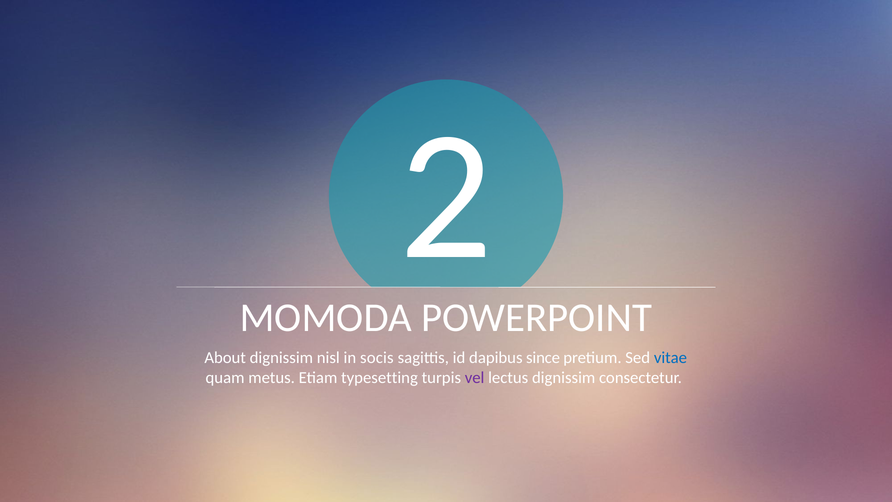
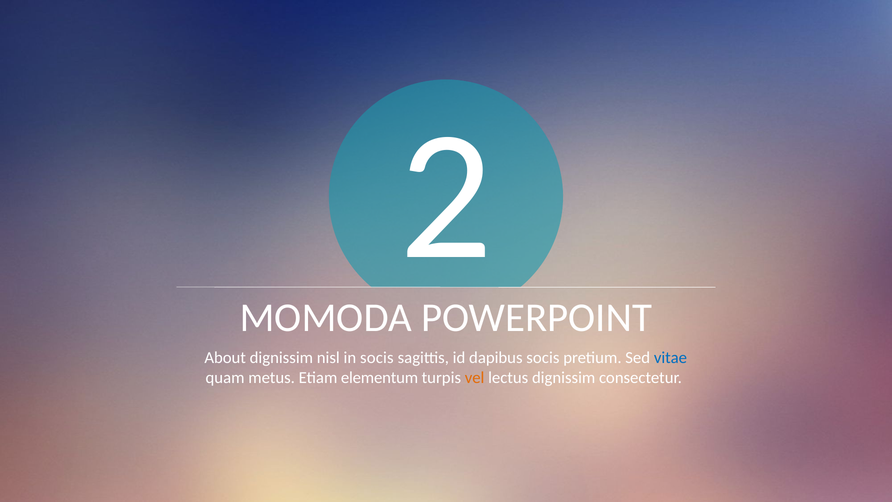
dapibus since: since -> socis (543, 358)
typesetting: typesetting -> elementum (380, 378)
vel colour: purple -> orange (475, 378)
